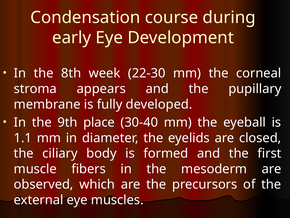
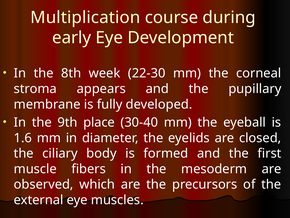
Condensation: Condensation -> Multiplication (85, 17)
1.1: 1.1 -> 1.6 (23, 138)
